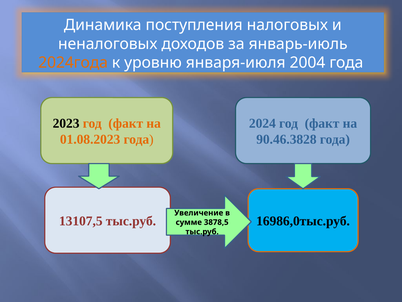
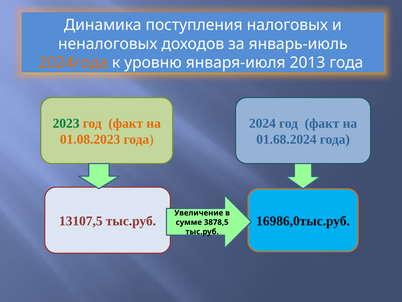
2004: 2004 -> 2013 (307, 63)
2023 colour: black -> green (66, 123)
90.46.3828: 90.46.3828 -> 01.68.2024 (286, 139)
